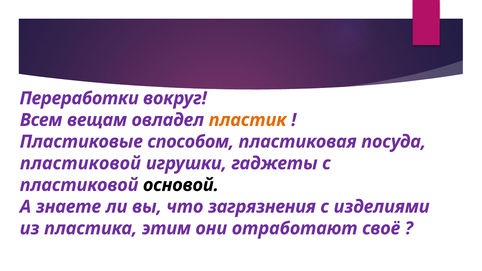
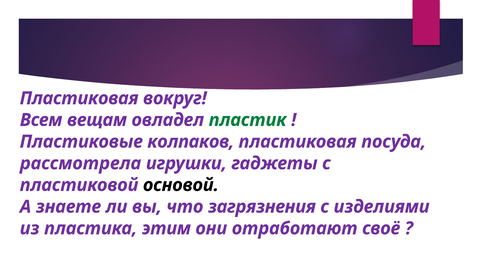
Переработки: Переработки -> Пластиковая (79, 98)
пластик colour: orange -> green (248, 120)
способом: способом -> колпаков (191, 142)
пластиковой: пластиковой -> рассмотрела (80, 163)
